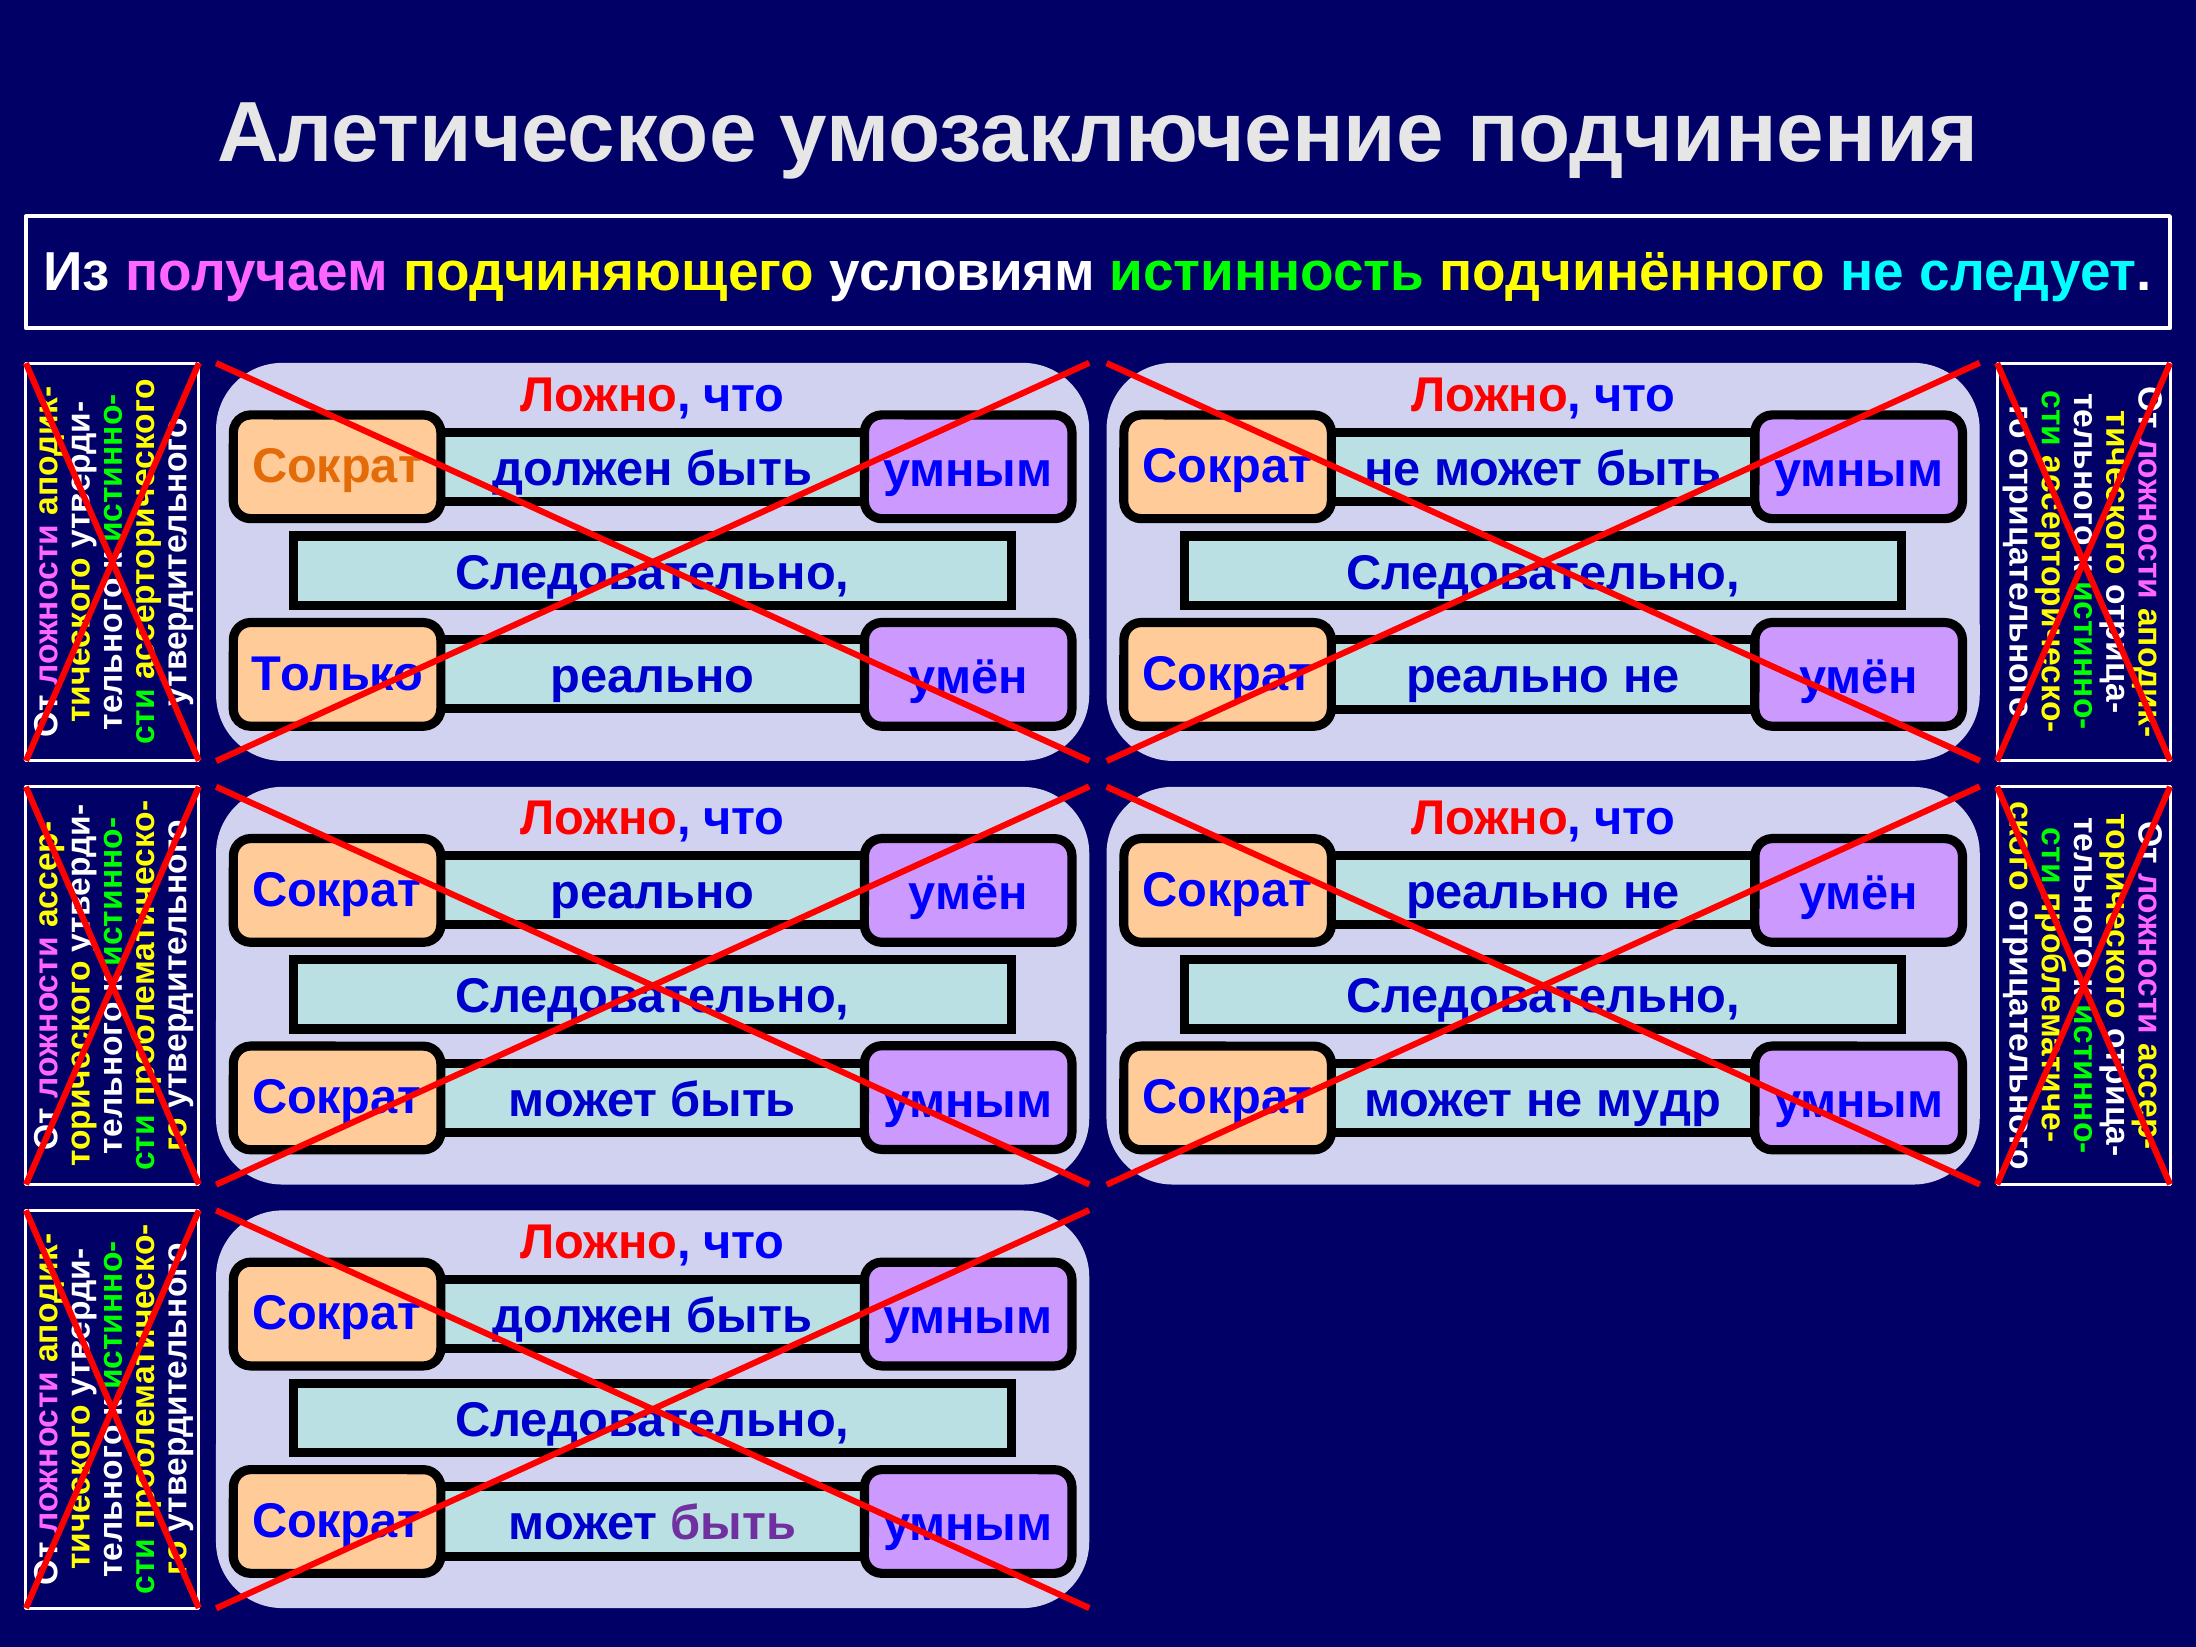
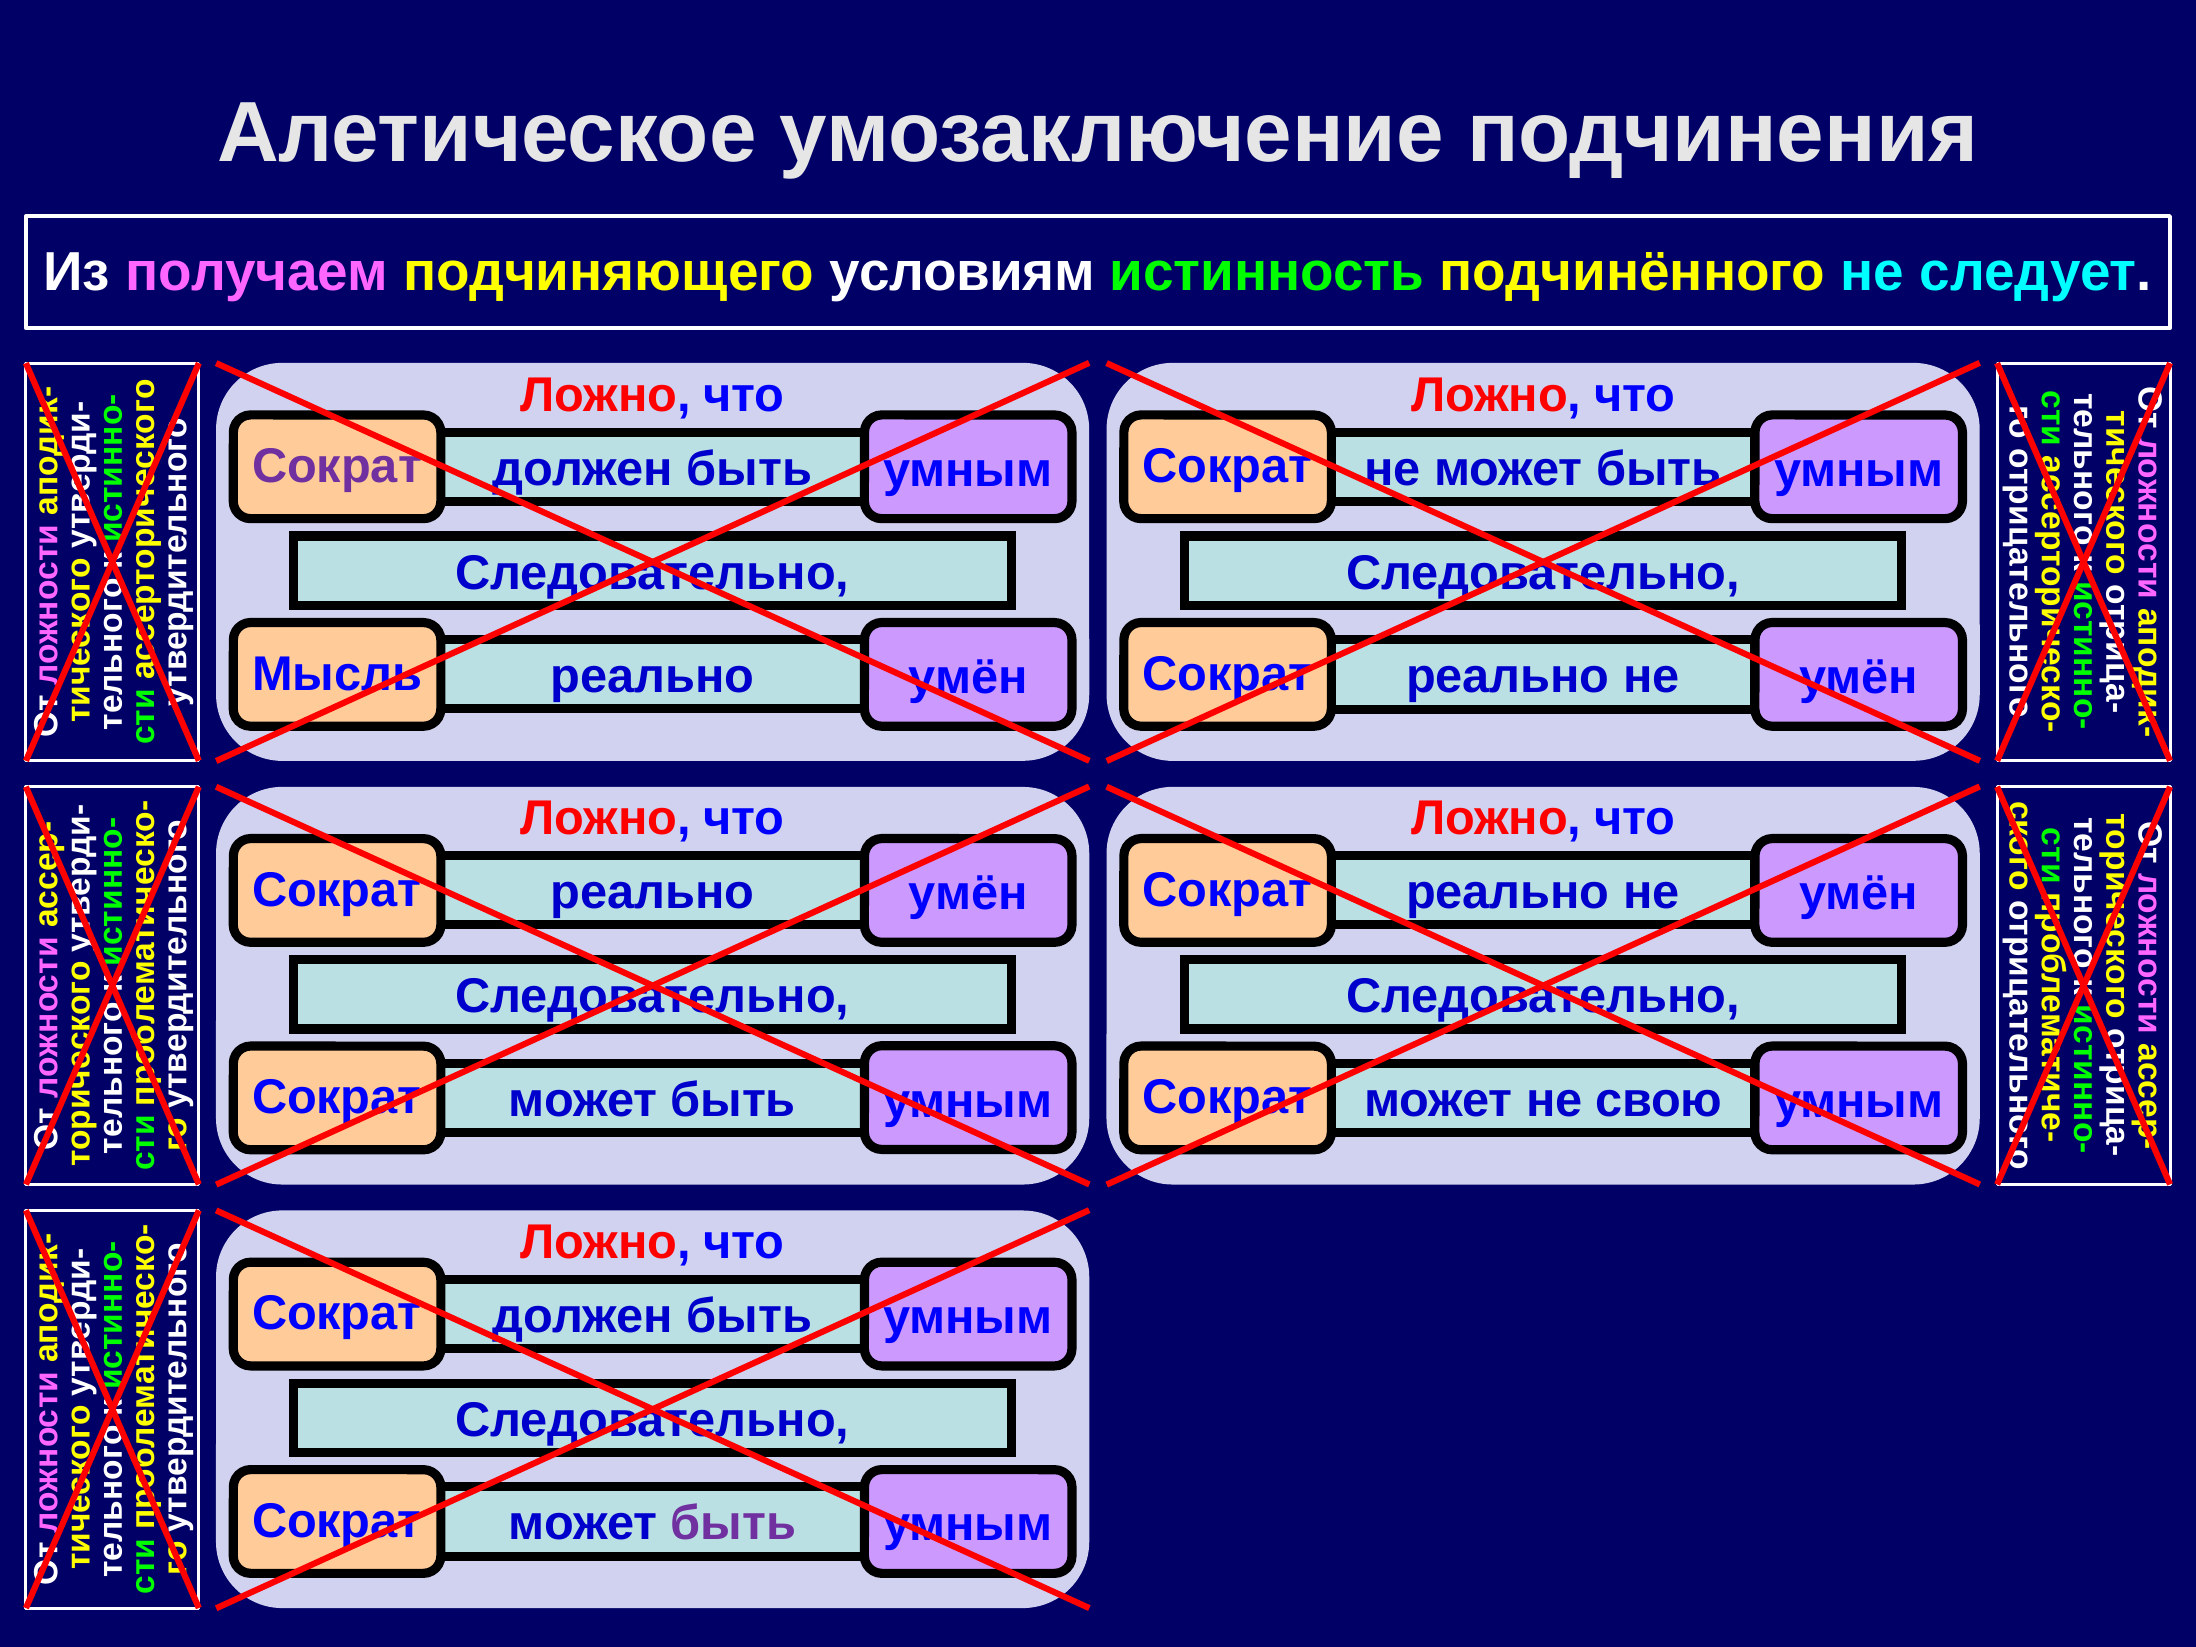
Сократ colour: orange -> purple (337, 466)
Только: Только -> Мысль (337, 674)
мудр: мудр -> свою (1659, 1100)
